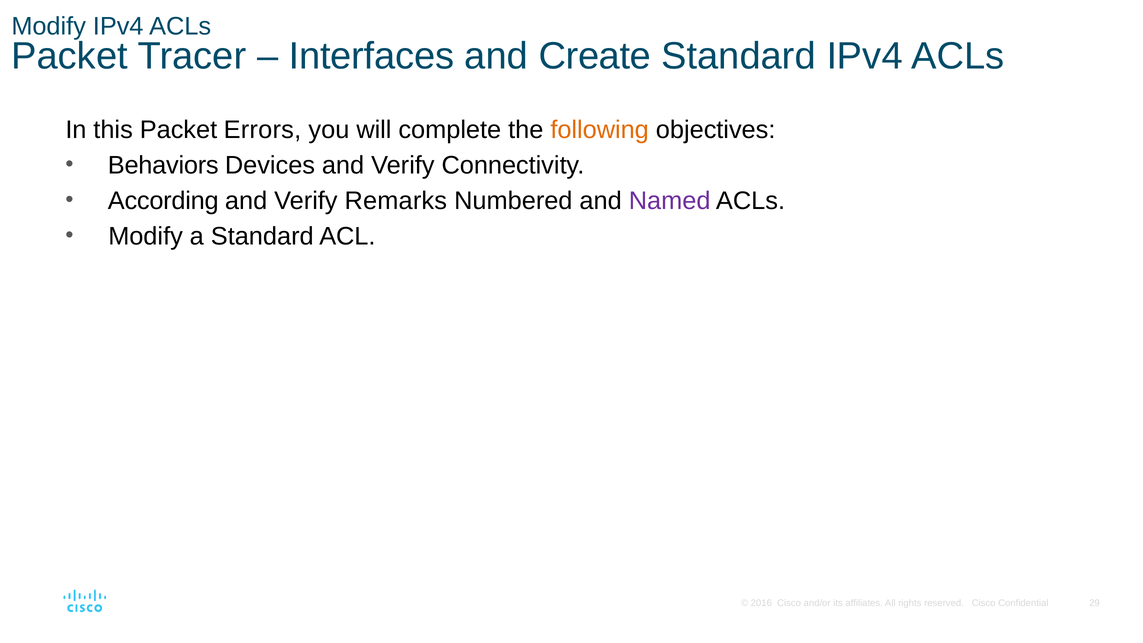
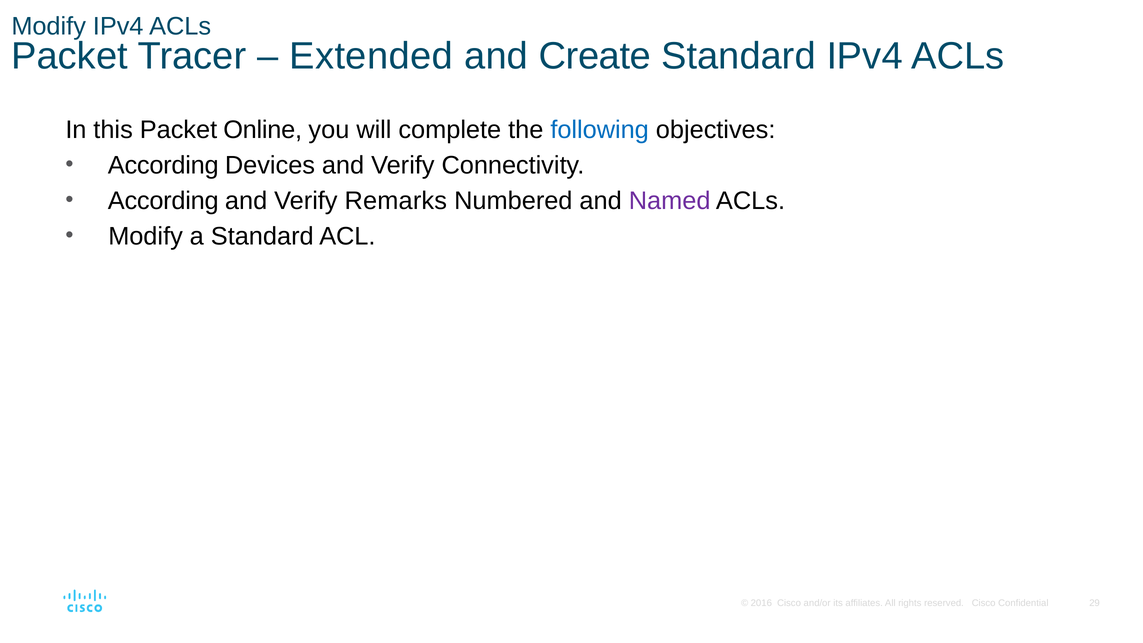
Interfaces: Interfaces -> Extended (371, 56)
Errors: Errors -> Online (263, 130)
following colour: orange -> blue (600, 130)
Behaviors: Behaviors -> According (163, 165)
